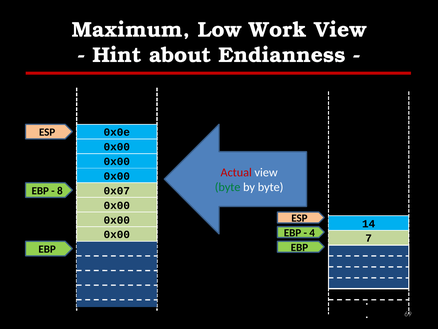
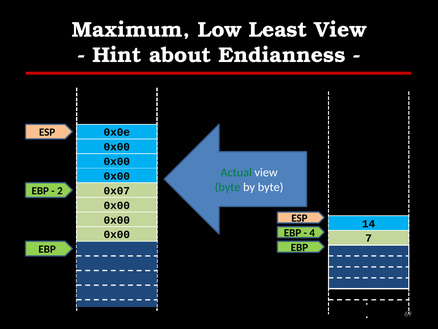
Work: Work -> Least (278, 30)
Actual colour: red -> green (236, 172)
8: 8 -> 2 (60, 191)
